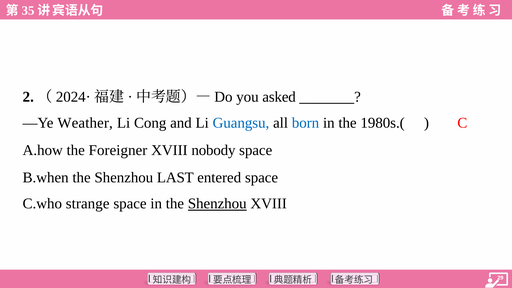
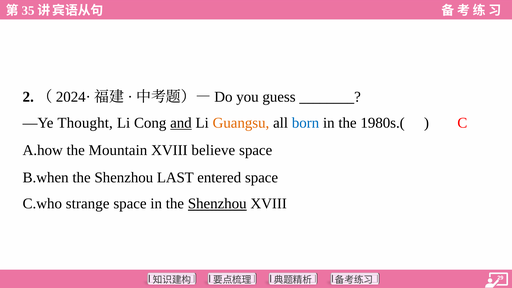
asked: asked -> guess (279, 97)
Weather: Weather -> Thought (85, 123)
and underline: none -> present (181, 123)
Guangsu colour: blue -> orange (241, 123)
Foreigner: Foreigner -> Mountain (118, 150)
nobody: nobody -> believe (213, 150)
